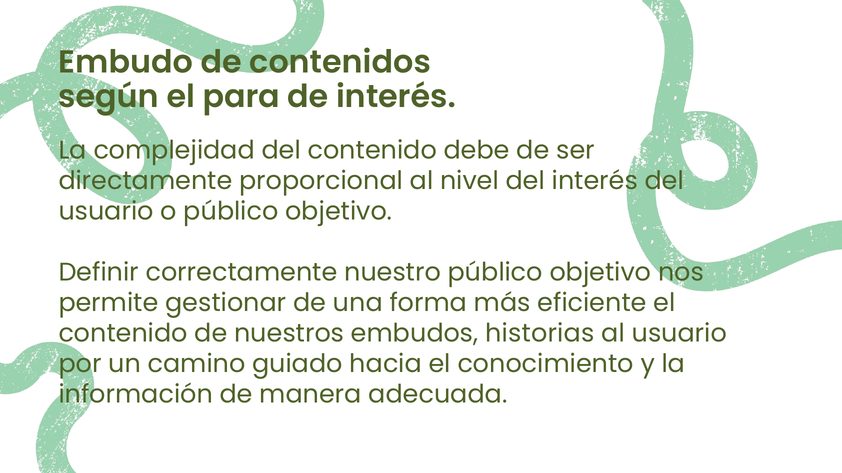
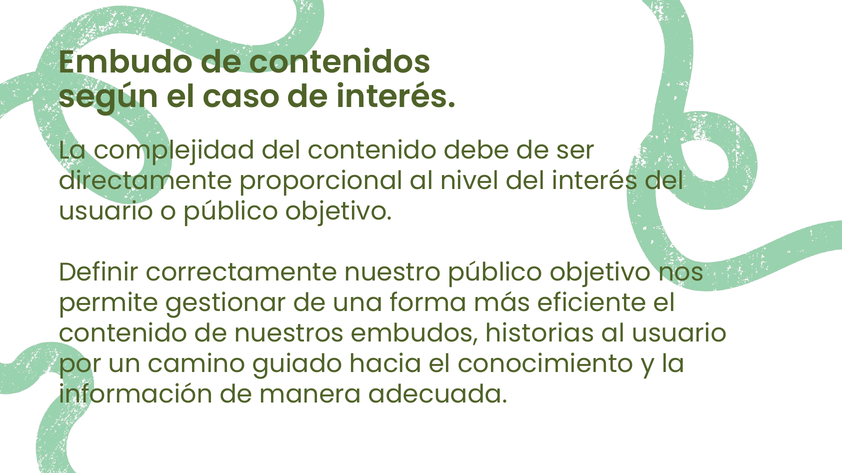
para: para -> caso (241, 97)
